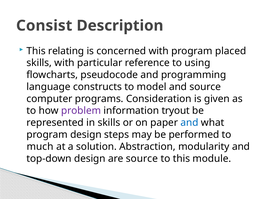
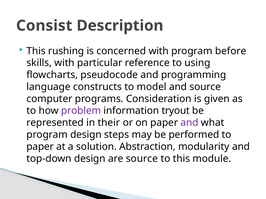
relating: relating -> rushing (66, 51)
placed: placed -> before (231, 51)
in skills: skills -> their (109, 123)
and colour: blue -> purple (189, 123)
much: much -> paper (40, 147)
